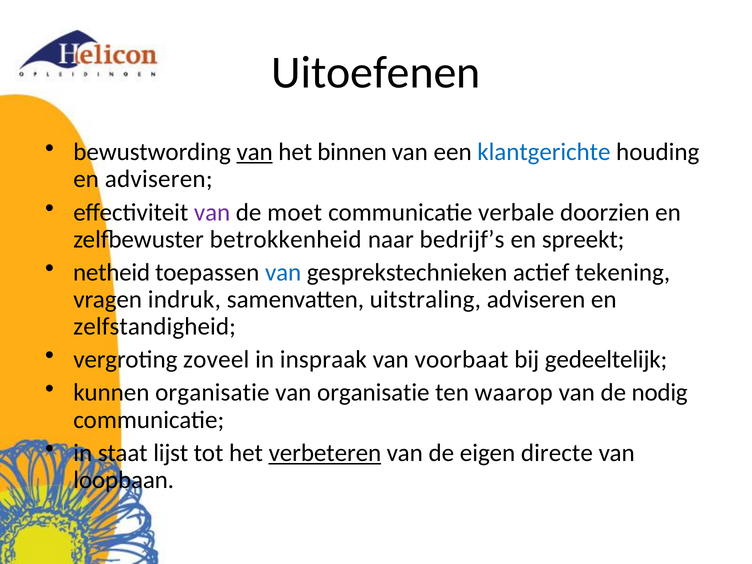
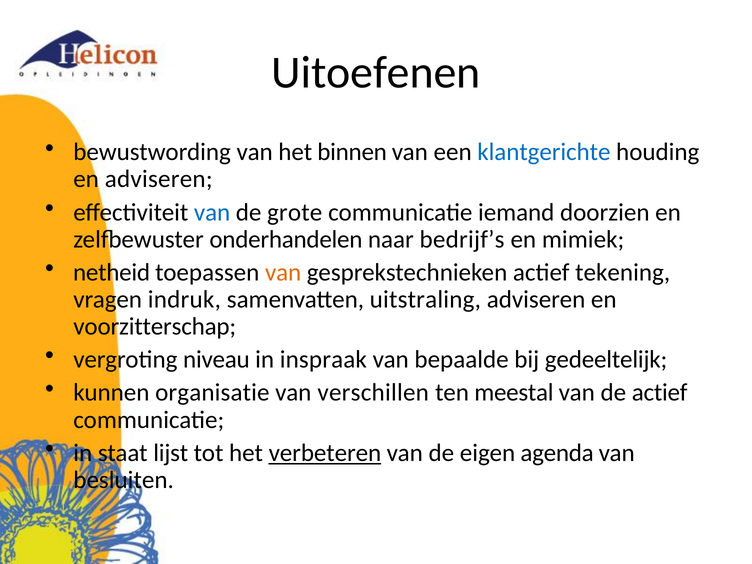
van underline: present -> none (255, 152)
van colour: purple -> blue (212, 212)
moet: moet -> grote (295, 212)
verbale: verbale -> iemand (516, 212)
betrokkenheid: betrokkenheid -> onderhandelen (286, 239)
spreekt: spreekt -> mimiek (583, 239)
van colour: blue -> orange (283, 272)
zelfstandigheid: zelfstandigheid -> voorzitterschap (155, 327)
zoveel: zoveel -> niveau (216, 360)
voorbaat: voorbaat -> bepaalde (462, 360)
van organisatie: organisatie -> verschillen (373, 393)
waarop: waarop -> meestal (514, 393)
de nodig: nodig -> actief (660, 393)
directe: directe -> agenda (557, 453)
loopbaan: loopbaan -> besluiten (124, 480)
